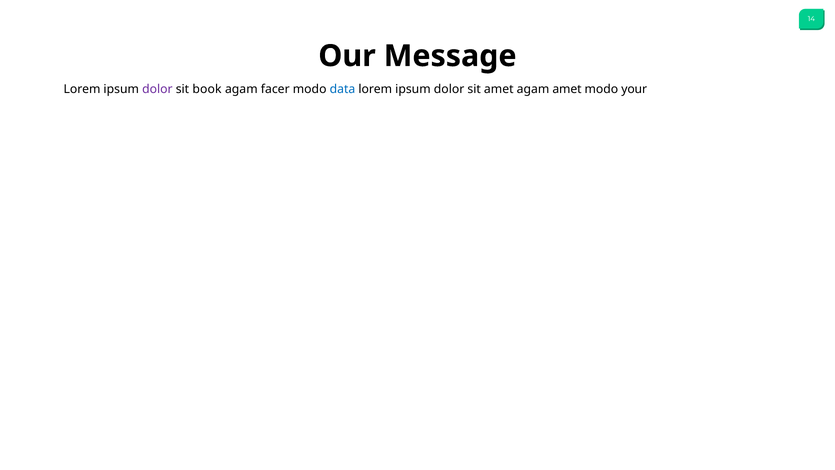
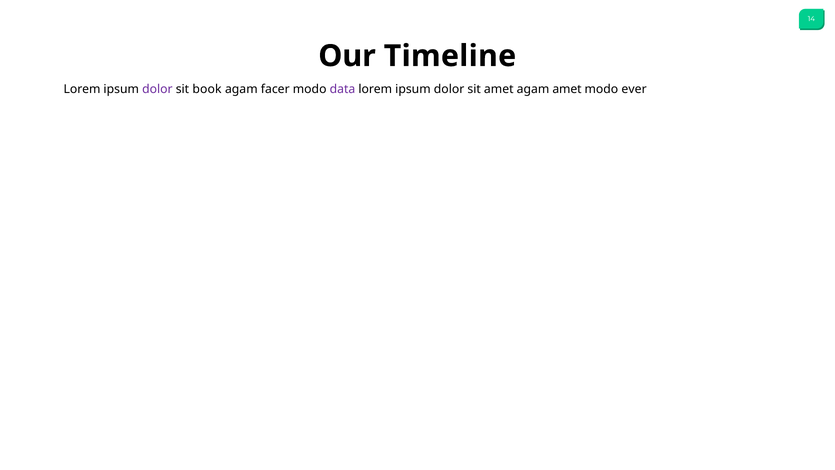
Message: Message -> Timeline (450, 56)
data colour: blue -> purple (342, 89)
your: your -> ever (634, 89)
